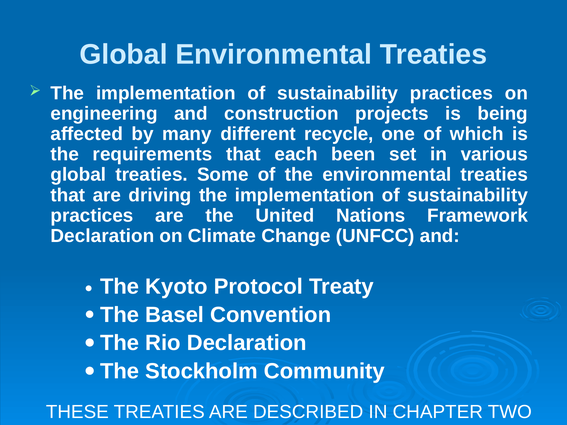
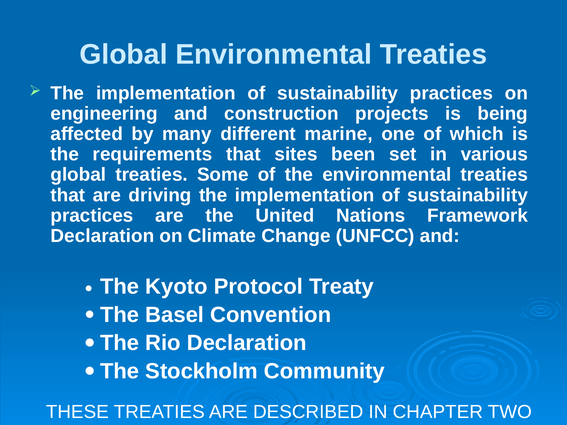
recycle: recycle -> marine (339, 134)
each: each -> sites (296, 154)
